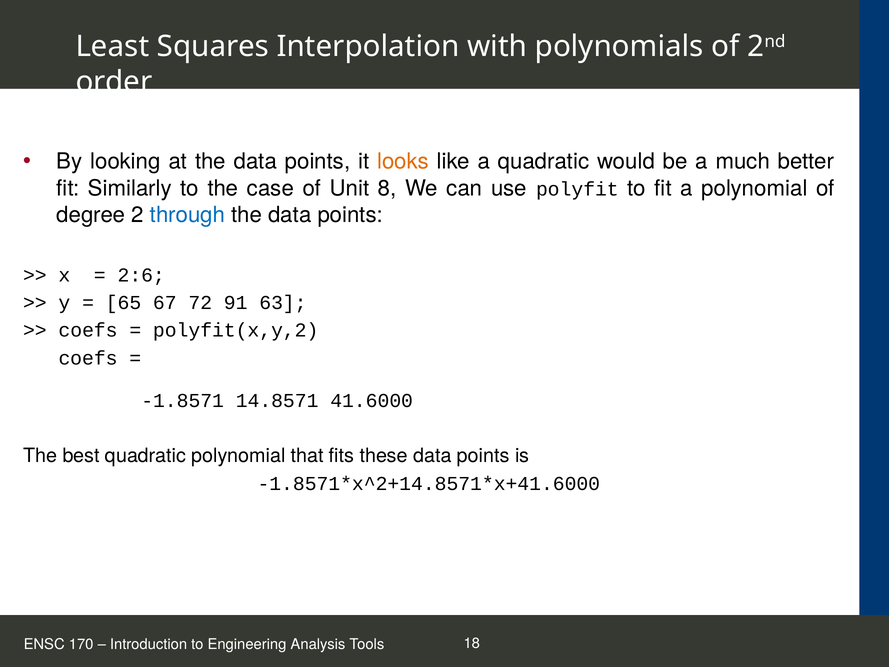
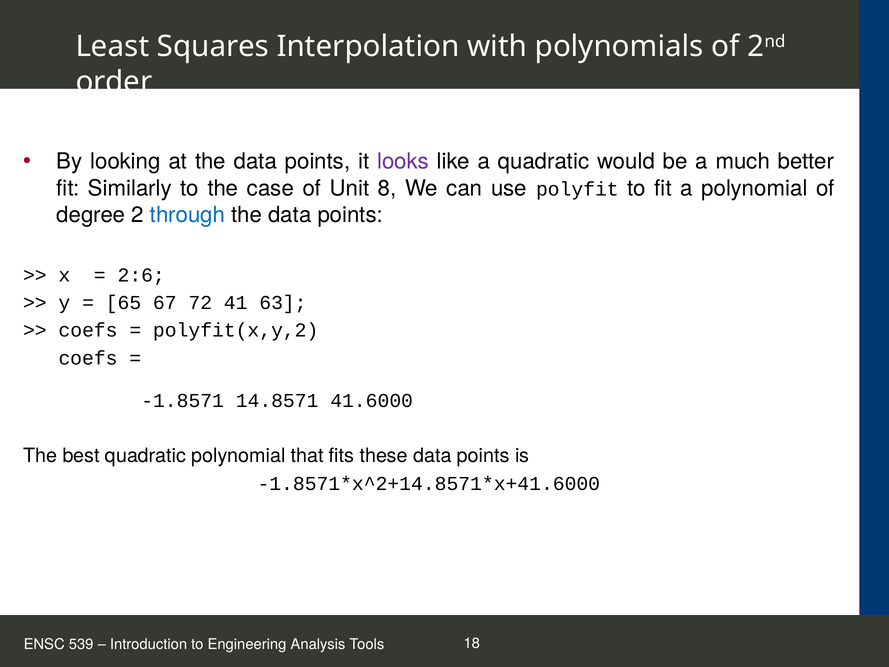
looks colour: orange -> purple (403, 162)
91: 91 -> 41 (236, 303)
170: 170 -> 539 (81, 644)
